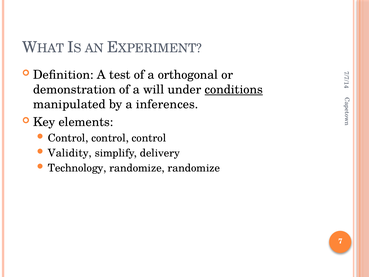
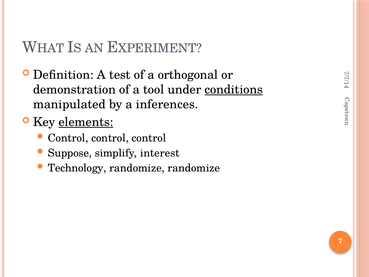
will: will -> tool (154, 89)
elements underline: none -> present (86, 122)
Validity: Validity -> Suppose (70, 153)
delivery: delivery -> interest (160, 153)
